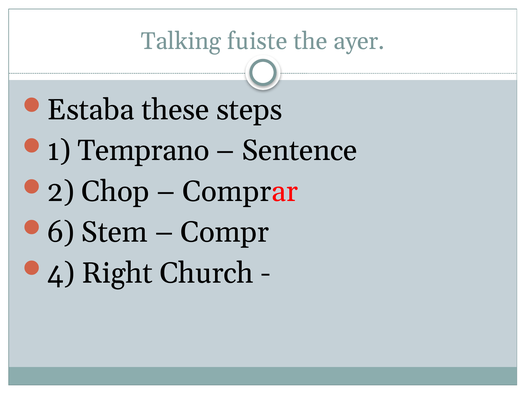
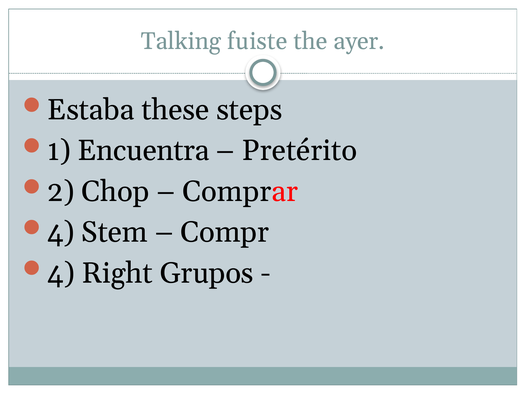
Temprano: Temprano -> Encuentra (144, 151)
Sentence: Sentence -> Pretérito (299, 151)
6: 6 -> 4 (61, 233)
Church: Church -> Grupos (207, 274)
